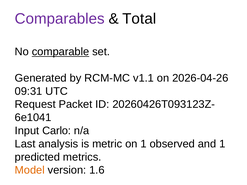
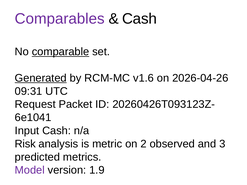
Total: Total -> Cash (139, 19)
Generated underline: none -> present (41, 78)
v1.1: v1.1 -> v1.6 (144, 78)
Input Carlo: Carlo -> Cash (57, 131)
Last: Last -> Risk (25, 144)
on 1: 1 -> 2 (144, 144)
and 1: 1 -> 3 (222, 144)
Model colour: orange -> purple (30, 170)
1.6: 1.6 -> 1.9 (97, 170)
